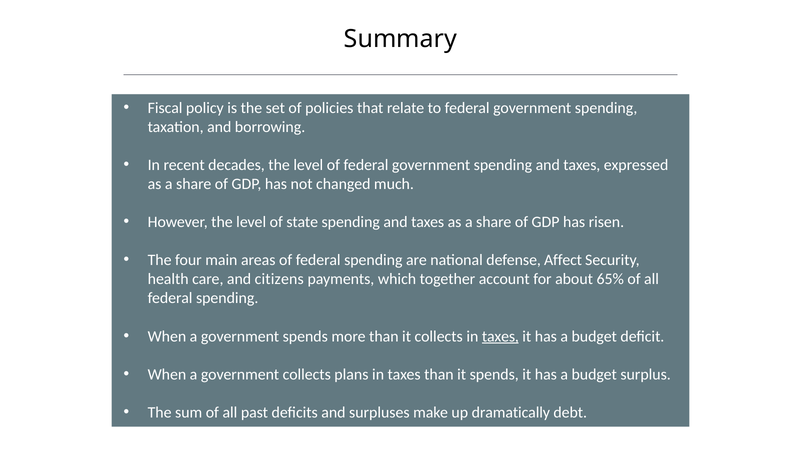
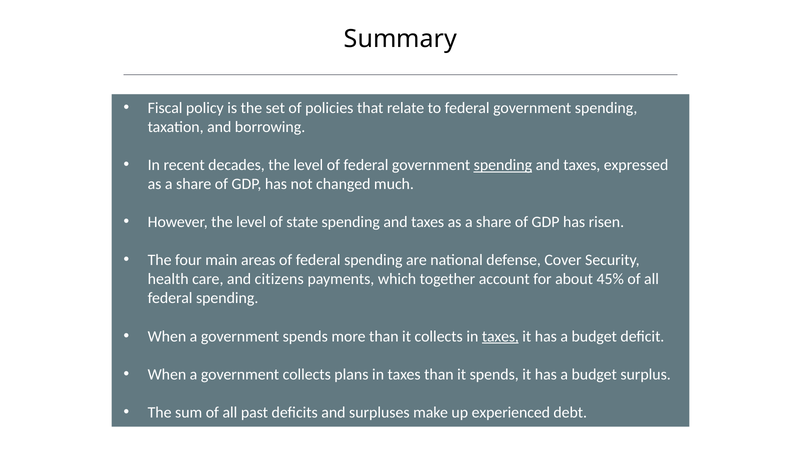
spending underline: none -> present (503, 165)
Affect: Affect -> Cover (563, 260)
65%: 65% -> 45% (610, 279)
dramatically: dramatically -> experienced (511, 412)
